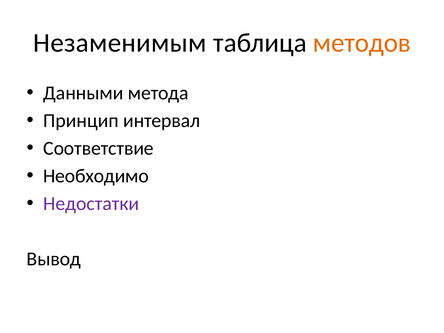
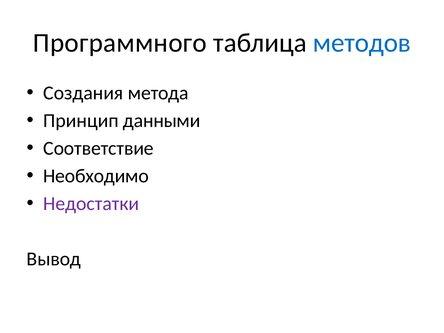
Незаменимым: Незаменимым -> Программного (120, 43)
методов colour: orange -> blue (362, 43)
Данными: Данными -> Создания (83, 93)
интервал: интервал -> данными (162, 121)
